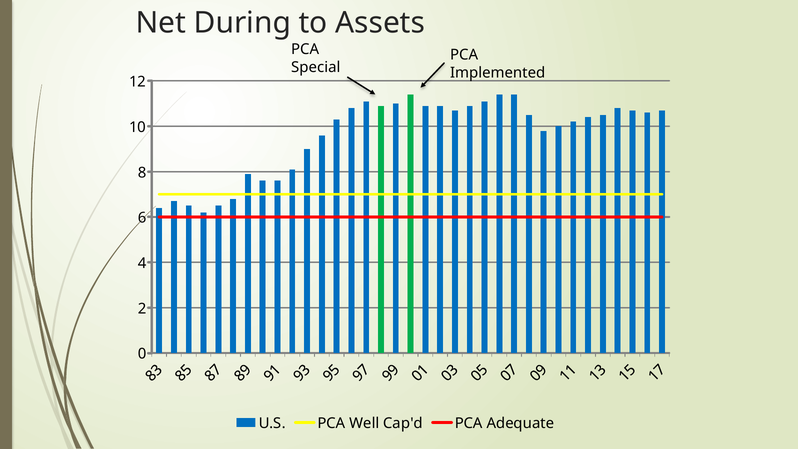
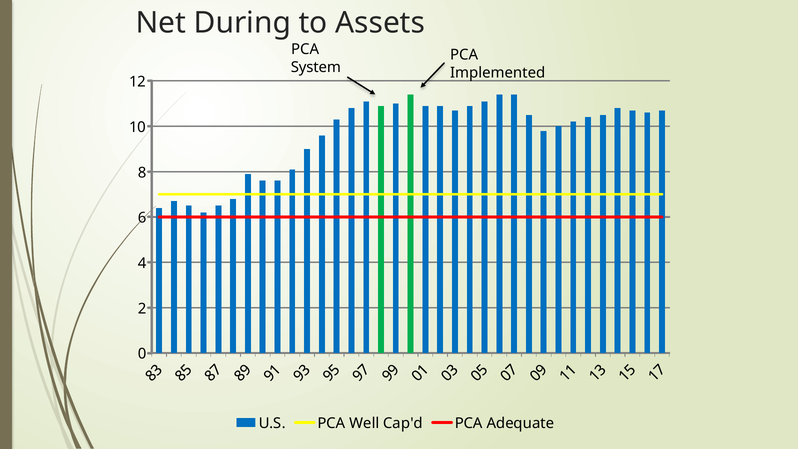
Special: Special -> System (316, 67)
